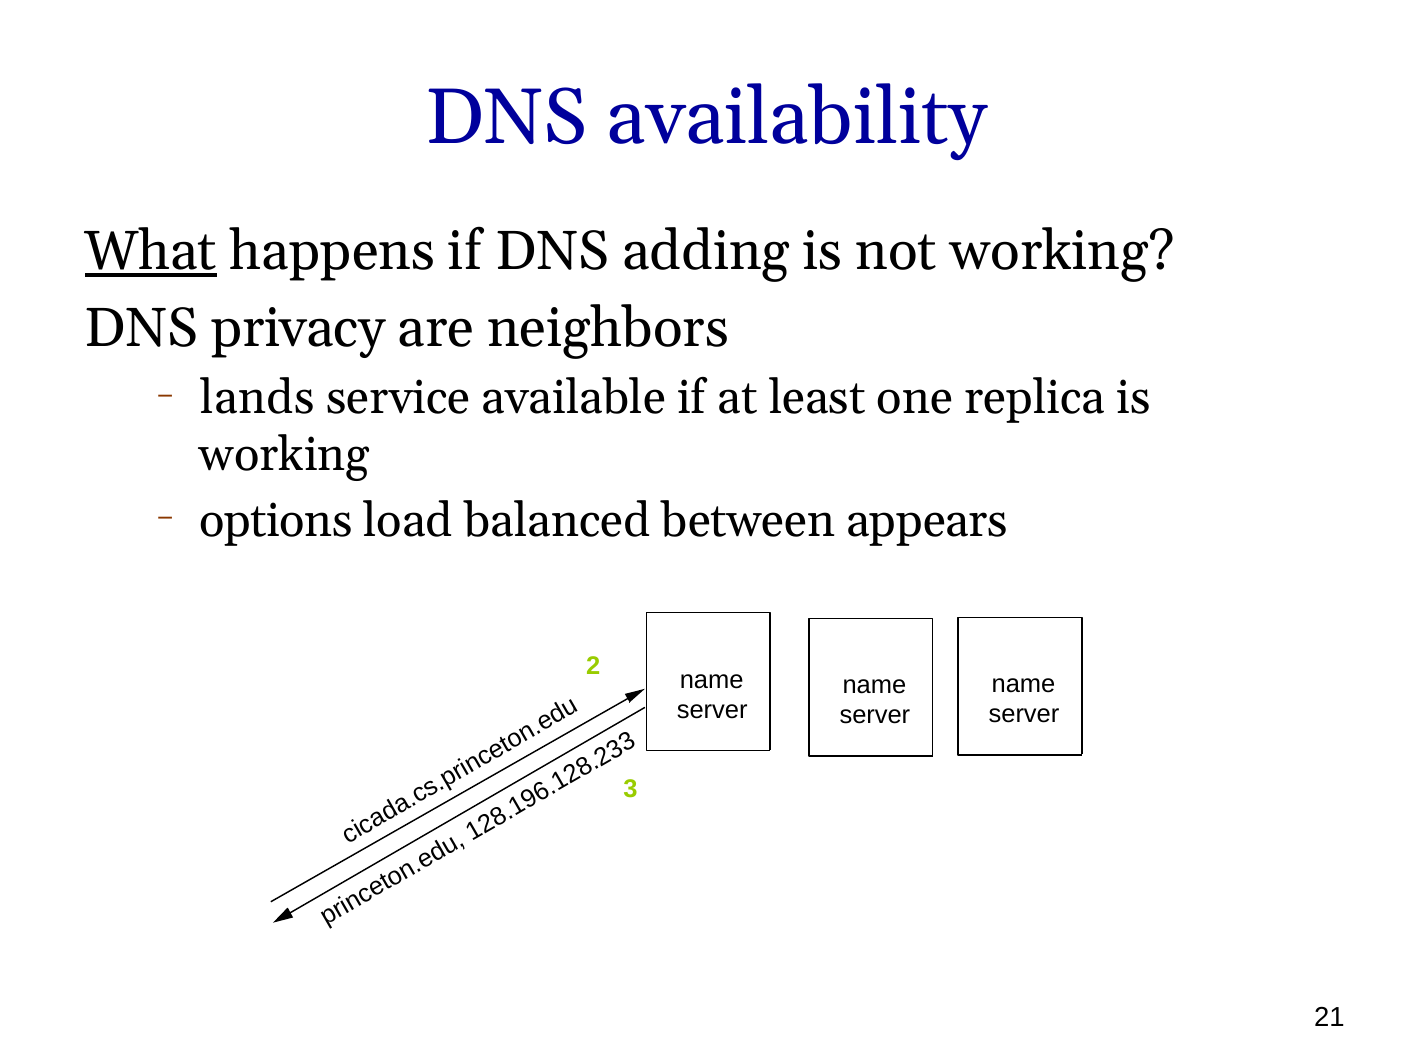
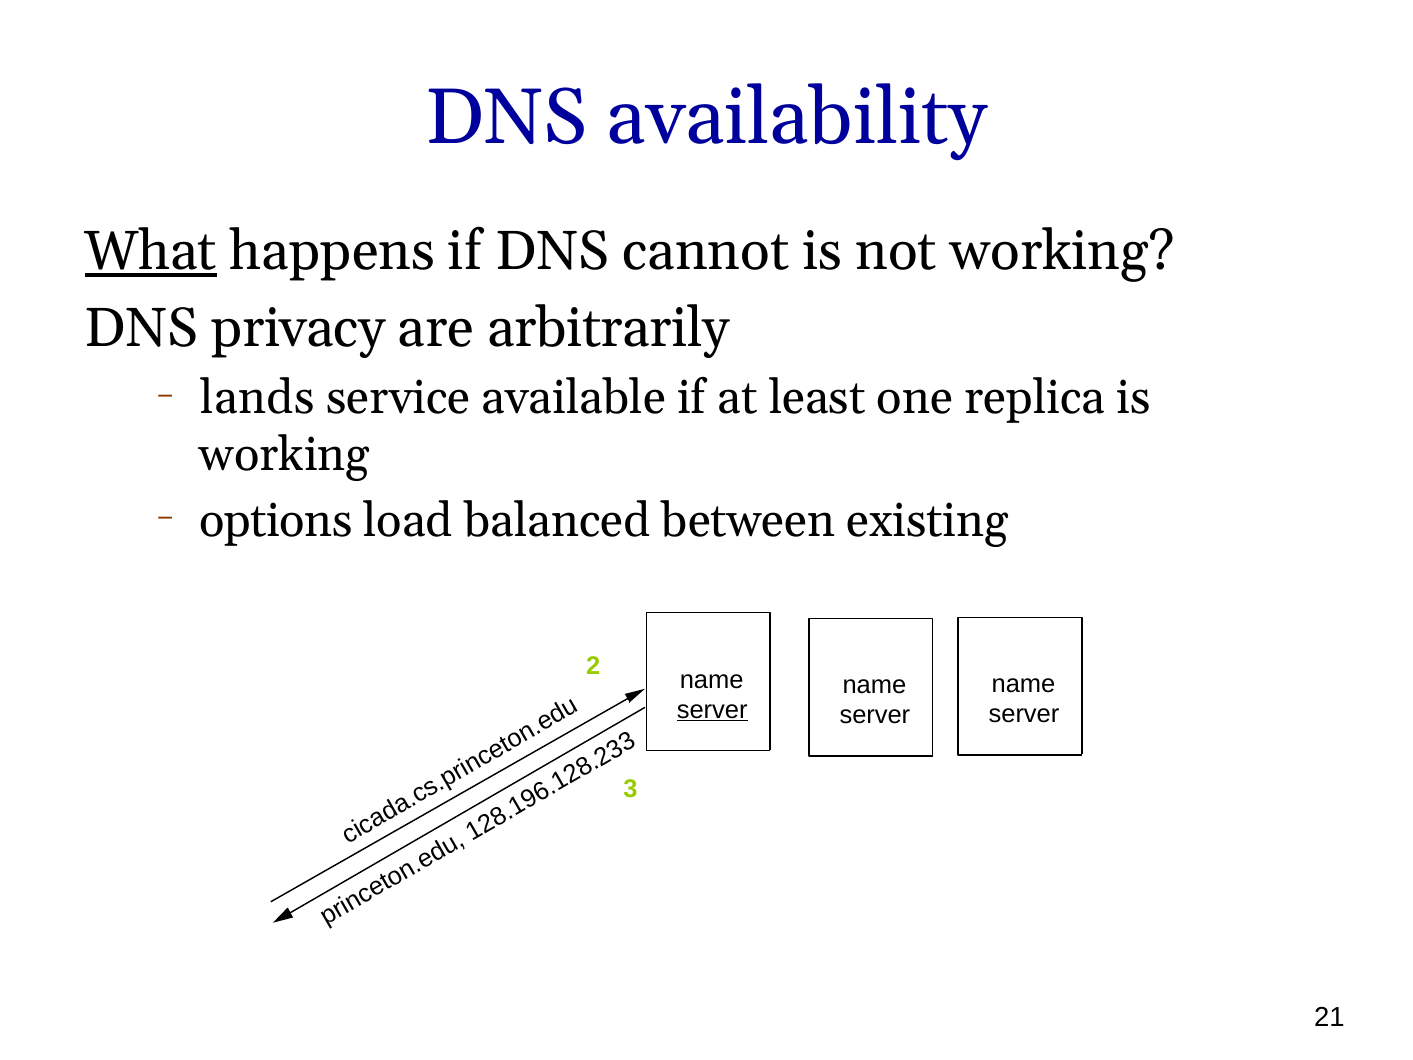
adding: adding -> cannot (706, 251)
neighbors: neighbors -> arbitrarily (608, 328)
appears: appears -> existing (927, 521)
server underline: none -> present (712, 709)
